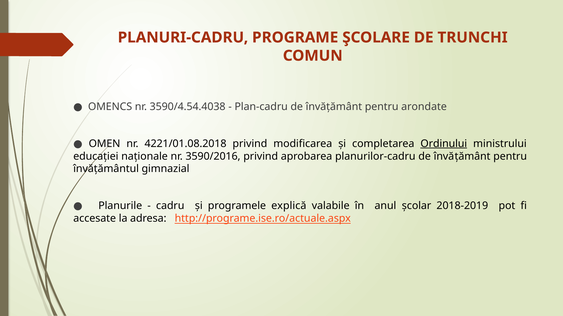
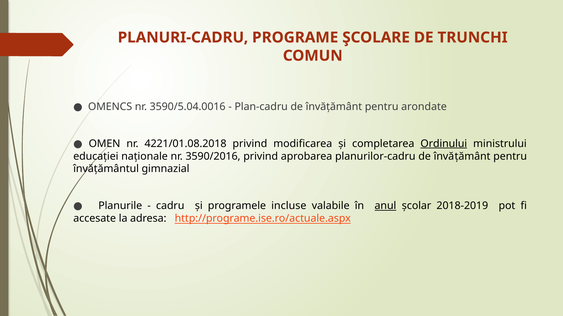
3590/4.54.4038: 3590/4.54.4038 -> 3590/5.04.0016 (188, 107)
explică: explică -> incluse (289, 206)
anul underline: none -> present (385, 206)
